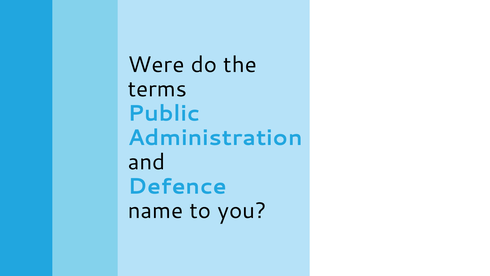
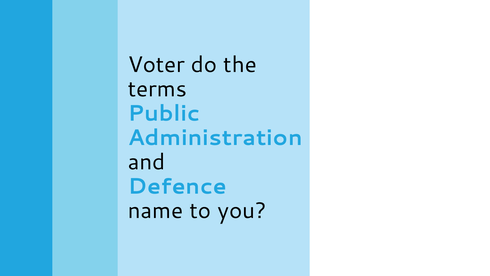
Were: Were -> Voter (156, 65)
